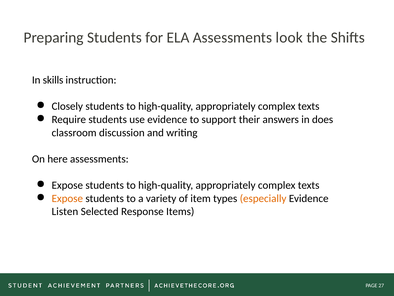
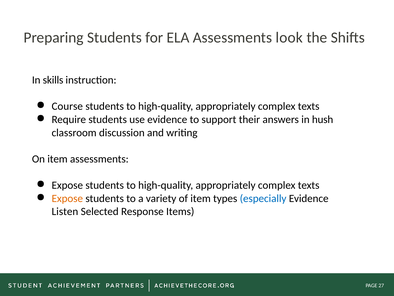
Closely: Closely -> Course (67, 106)
does: does -> hush (323, 119)
On here: here -> item (58, 159)
especially colour: orange -> blue (263, 198)
